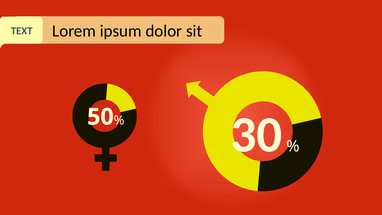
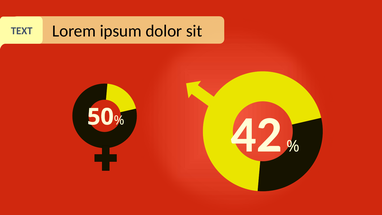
30: 30 -> 42 (256, 135)
